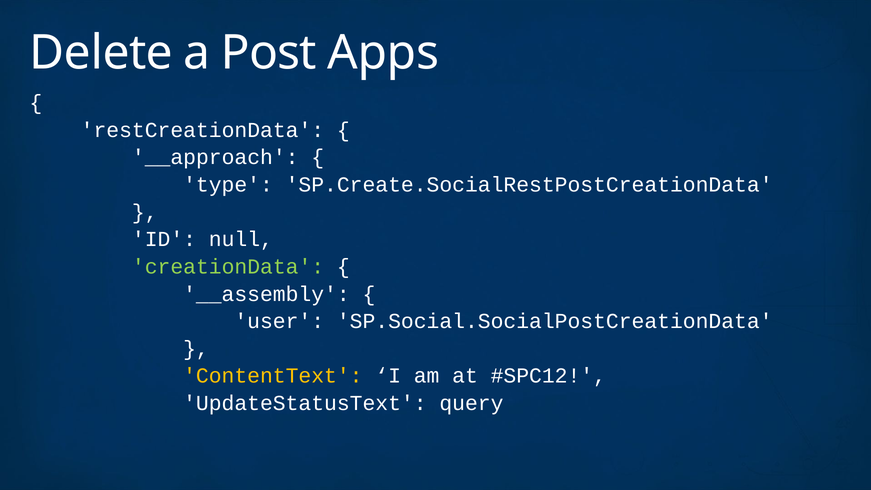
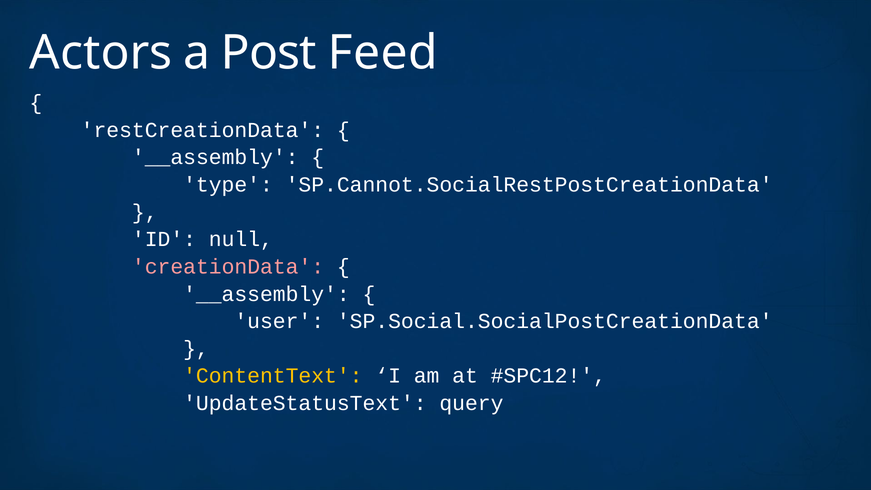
Delete: Delete -> Actors (101, 53)
Apps: Apps -> Feed (383, 53)
__approach: __approach -> __assembly (215, 157)
SP.Create.SocialRestPostCreationData: SP.Create.SocialRestPostCreationData -> SP.Cannot.SocialRestPostCreationData (529, 185)
creationData colour: light green -> pink (228, 267)
